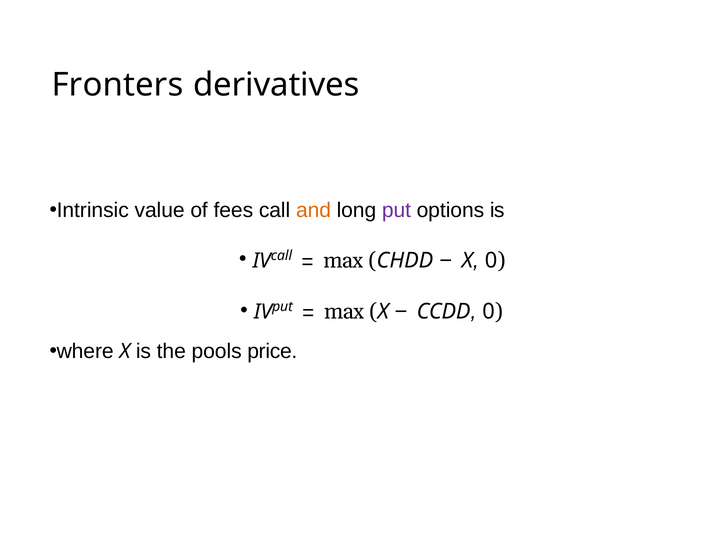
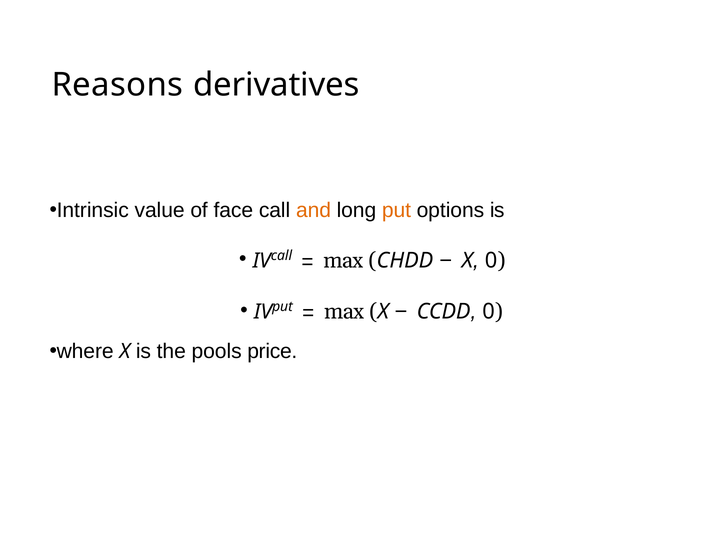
Fronters: Fronters -> Reasons (117, 85)
fees: fees -> face (233, 210)
put colour: purple -> orange (396, 210)
